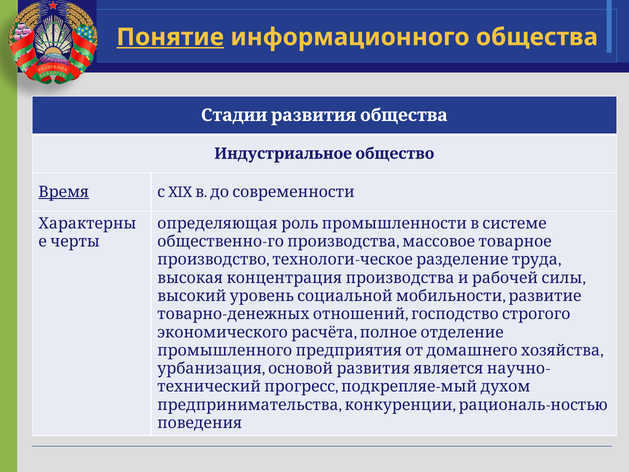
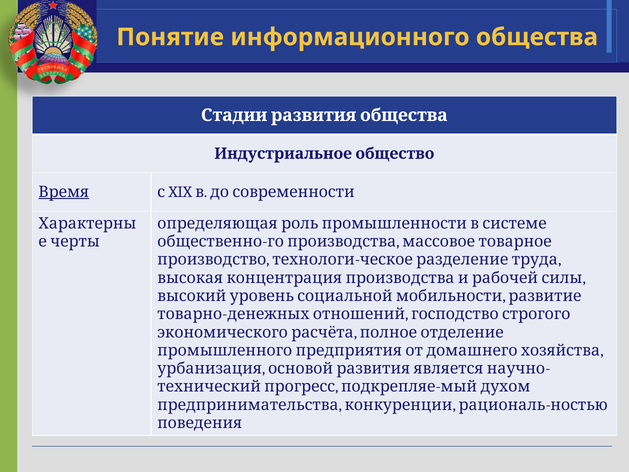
Понятие underline: present -> none (170, 37)
